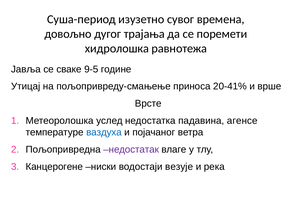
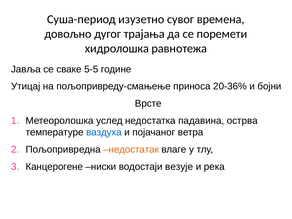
9-5: 9-5 -> 5-5 (91, 69)
20-41%: 20-41% -> 20-36% (230, 86)
врше: врше -> бојни (269, 86)
агенсе: агенсе -> острва (242, 121)
недостатак colour: purple -> orange (131, 149)
